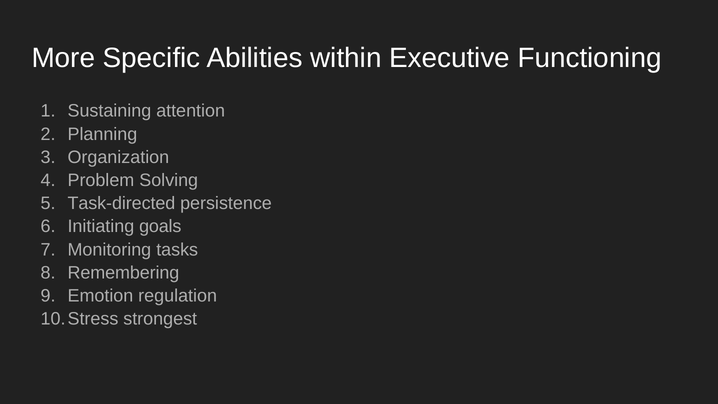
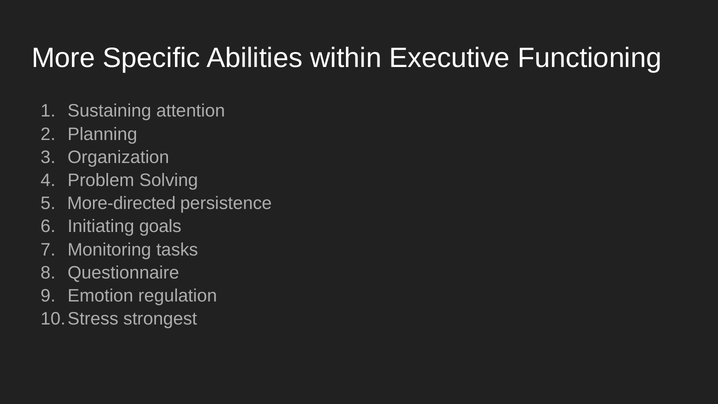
Task-directed: Task-directed -> More-directed (121, 203)
Remembering: Remembering -> Questionnaire (123, 273)
